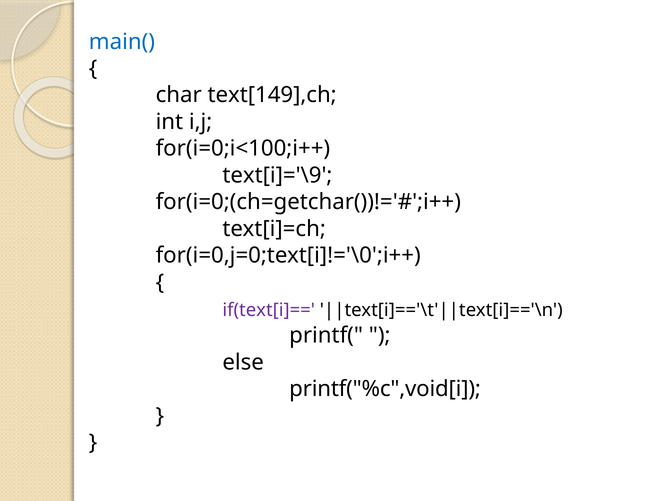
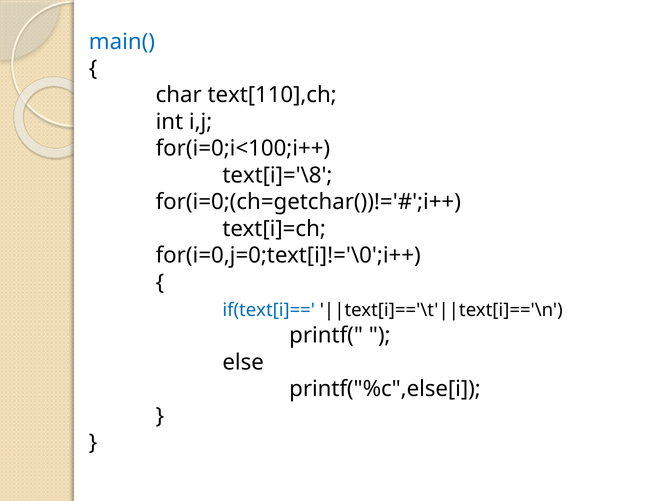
text[149],ch: text[149],ch -> text[110],ch (272, 95)
text[i]='\9: text[i]='\9 -> text[i]='\8 (277, 175)
if(text[i]== colour: purple -> blue (269, 310)
printf("%c",void[i: printf("%c",void[i -> printf("%c",else[i (385, 389)
